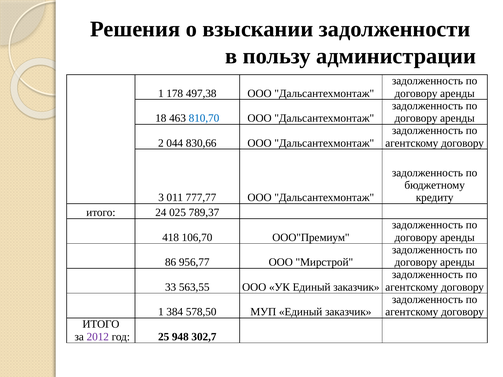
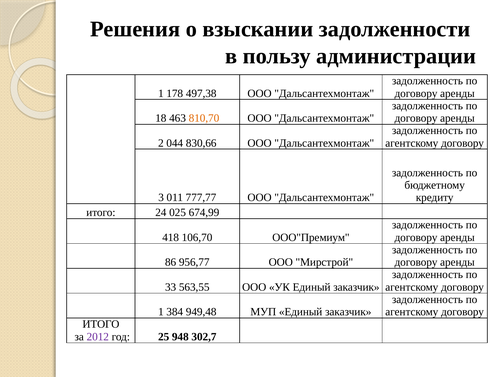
810,70 colour: blue -> orange (204, 118)
789,37: 789,37 -> 674,99 (204, 213)
578,50: 578,50 -> 949,48 (201, 312)
